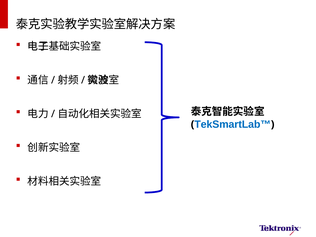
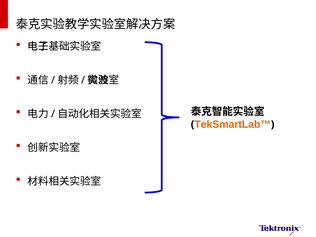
TekSmartLab™ colour: blue -> orange (233, 124)
